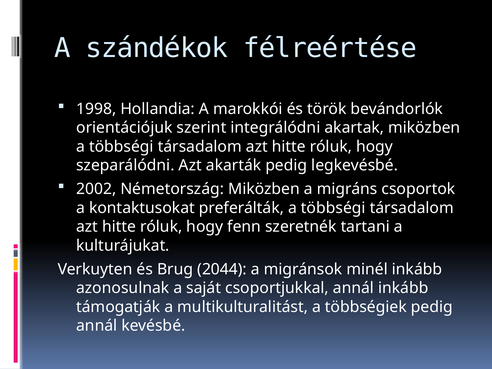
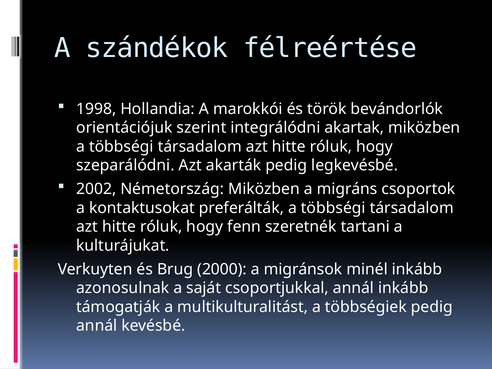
2044: 2044 -> 2000 (222, 269)
